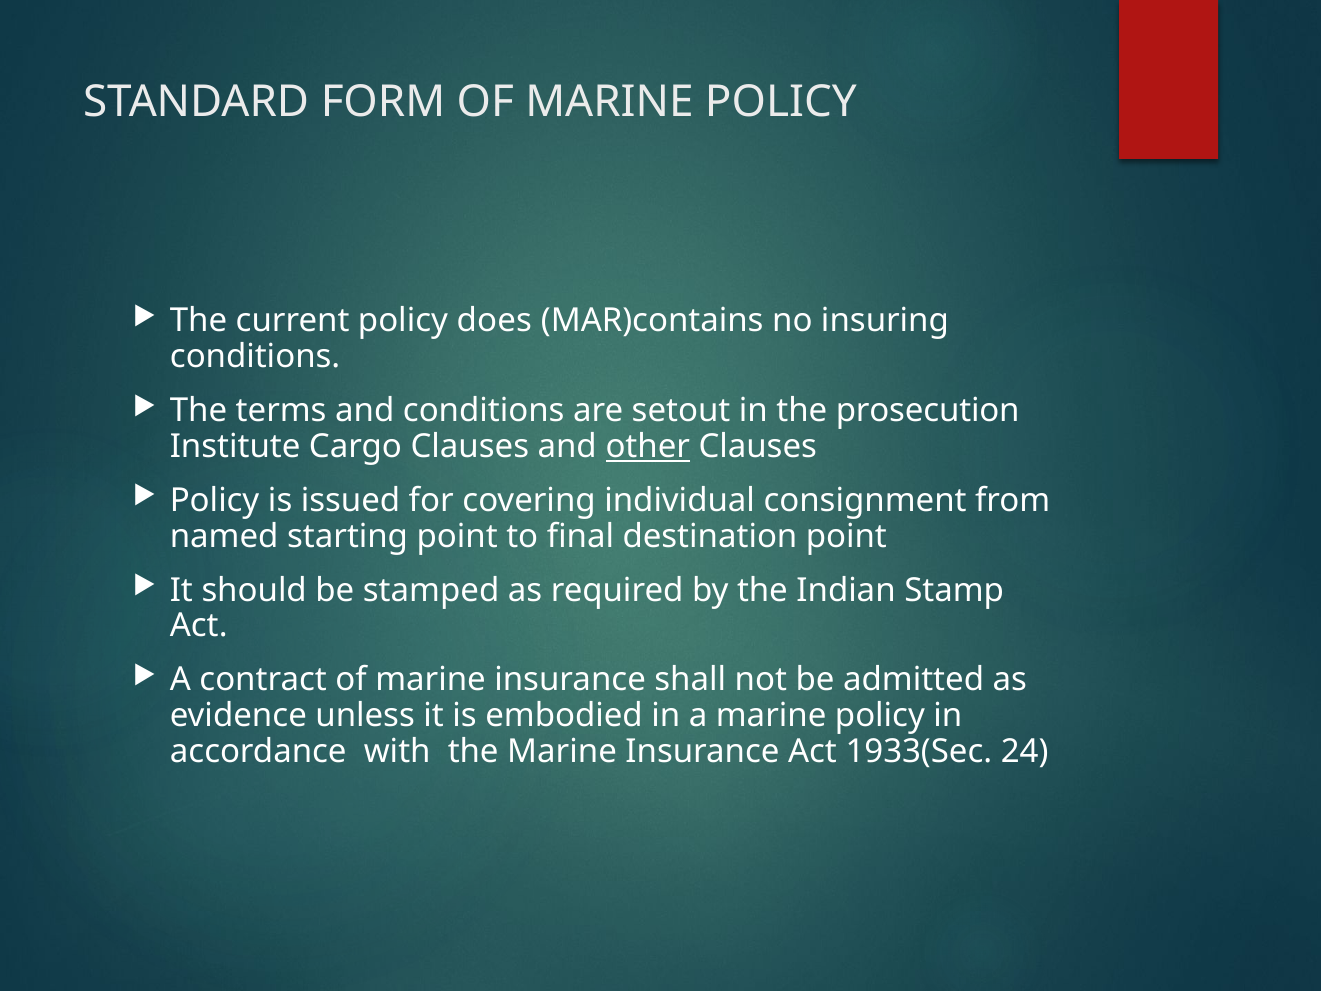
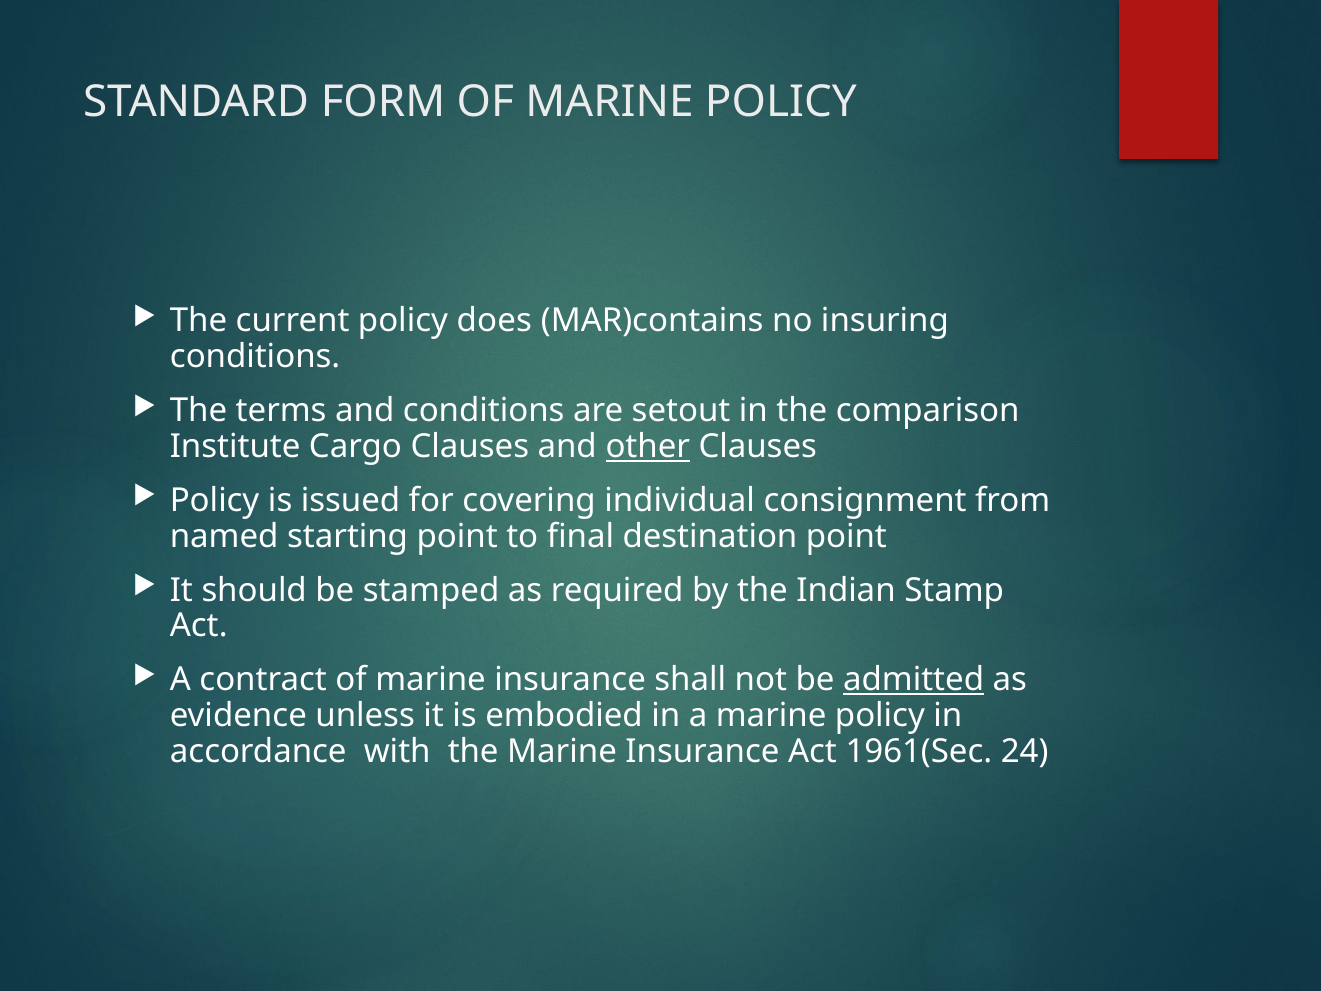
prosecution: prosecution -> comparison (928, 411)
admitted underline: none -> present (914, 680)
1933(Sec: 1933(Sec -> 1961(Sec (919, 751)
